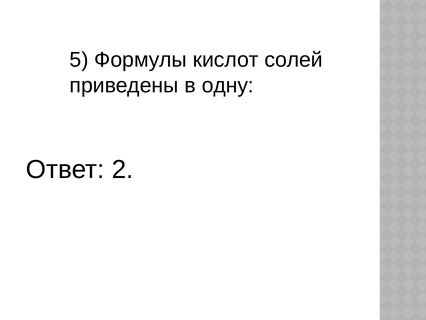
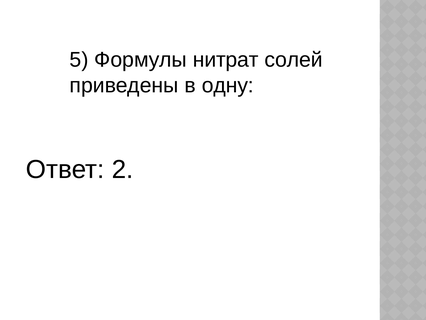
кислот: кислот -> нитрат (226, 60)
